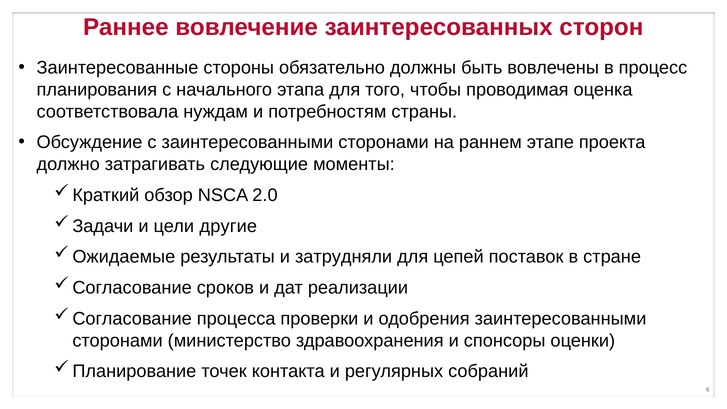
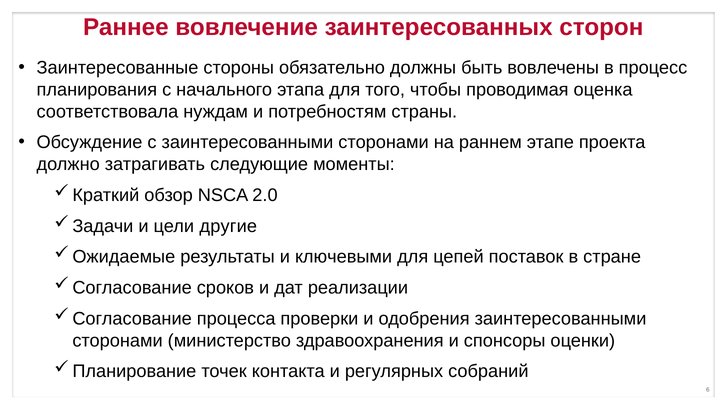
затрудняли: затрудняли -> ключевыми (344, 257)
